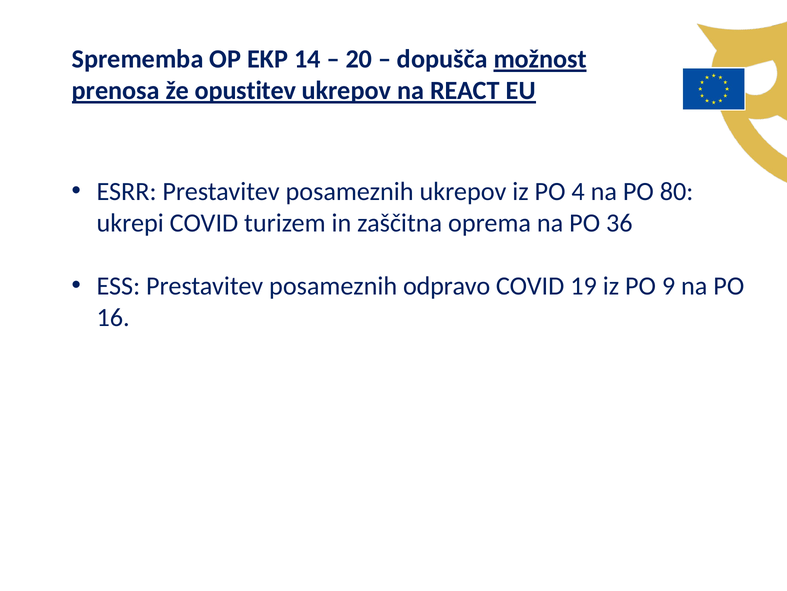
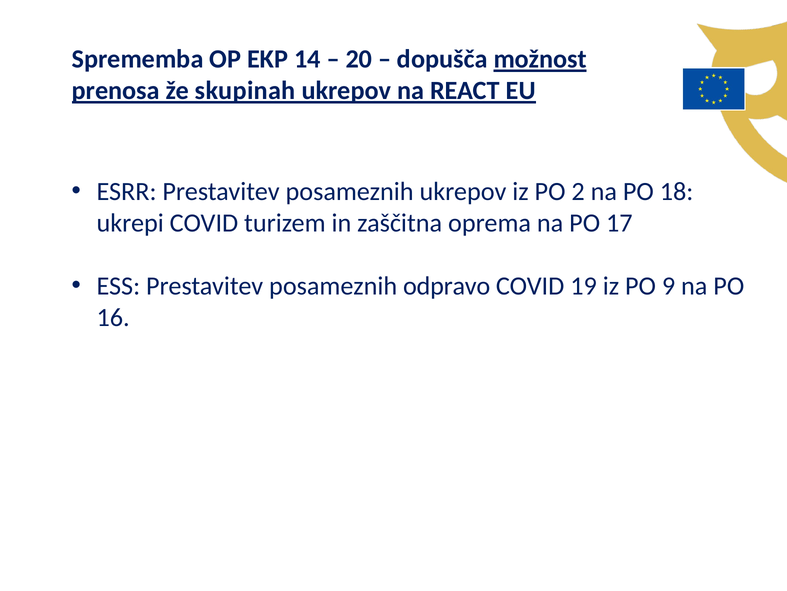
opustitev: opustitev -> skupinah (245, 91)
4: 4 -> 2 (578, 191)
80: 80 -> 18 (677, 191)
36: 36 -> 17 (619, 223)
